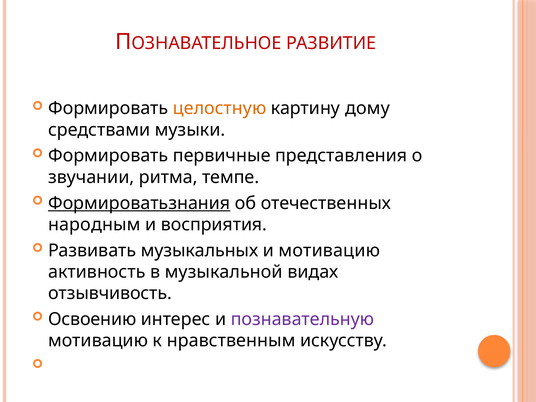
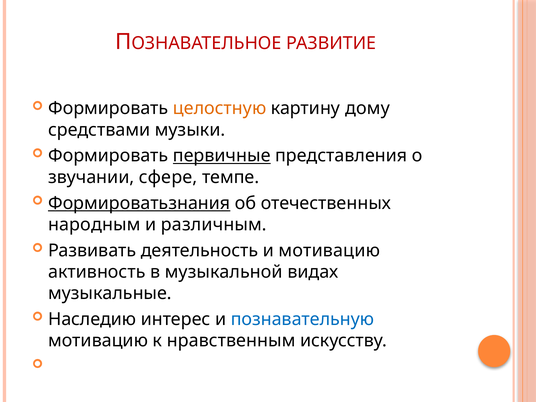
первичные underline: none -> present (222, 156)
ритма: ритма -> сфере (168, 177)
восприятия: восприятия -> различным (214, 225)
музыкальных: музыкальных -> деятельность (199, 250)
отзывчивость: отзывчивость -> музыкальные (110, 293)
Освоению: Освоению -> Наследию (92, 319)
познавательную colour: purple -> blue (302, 319)
